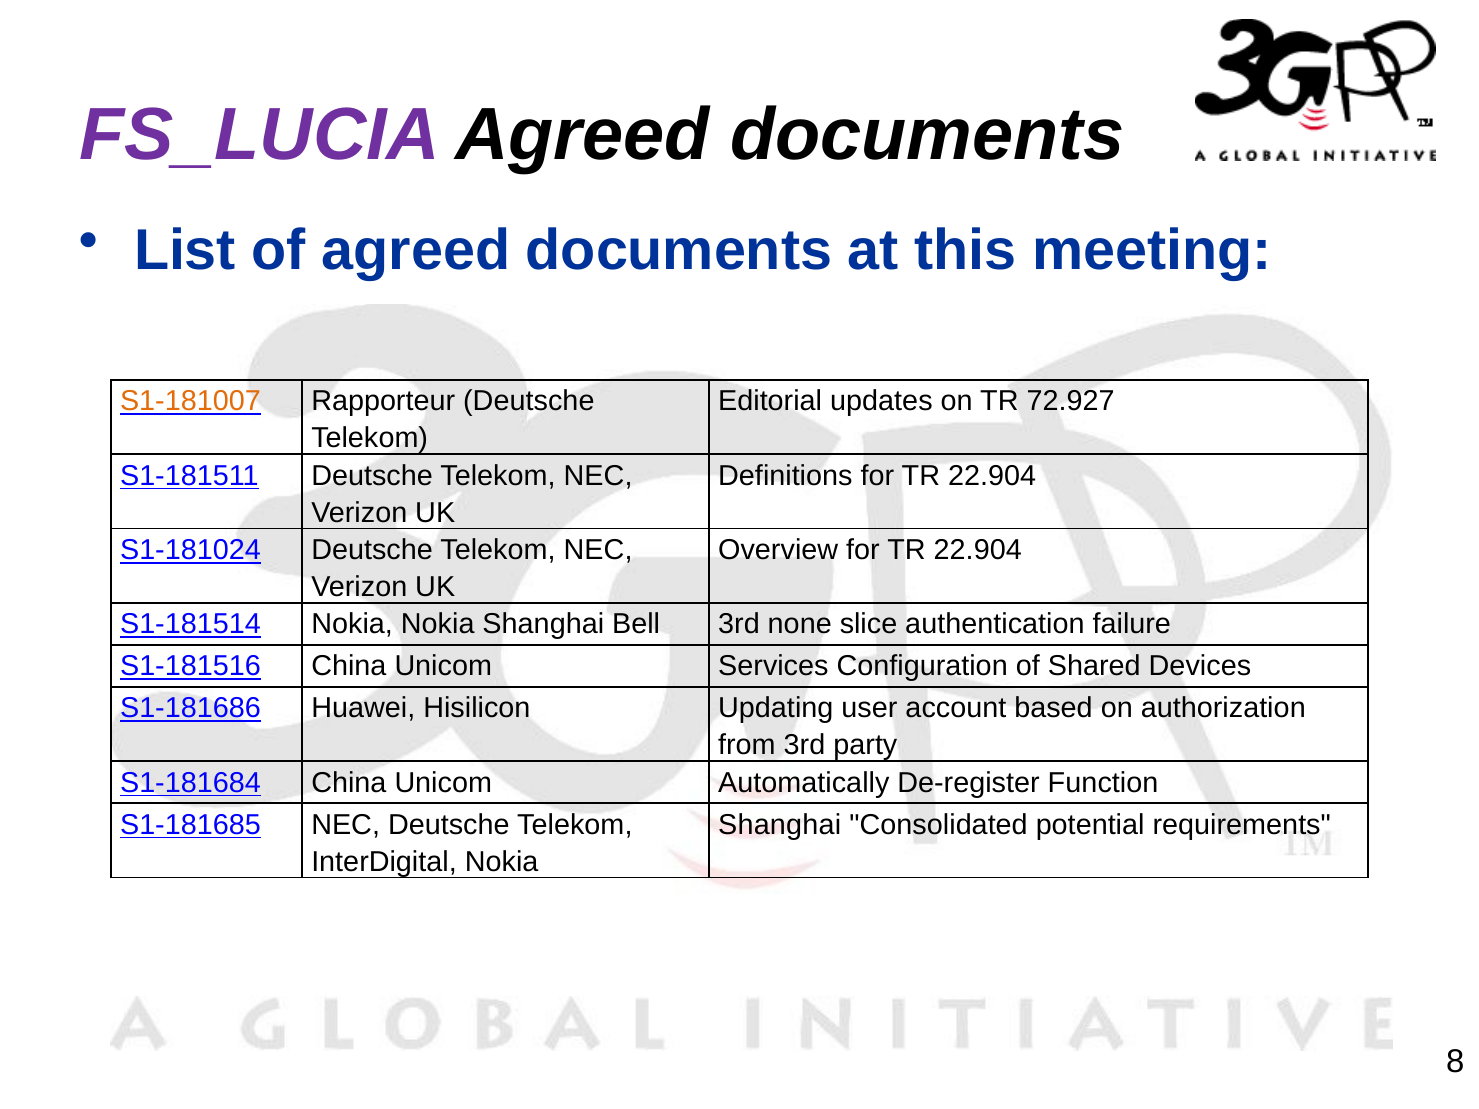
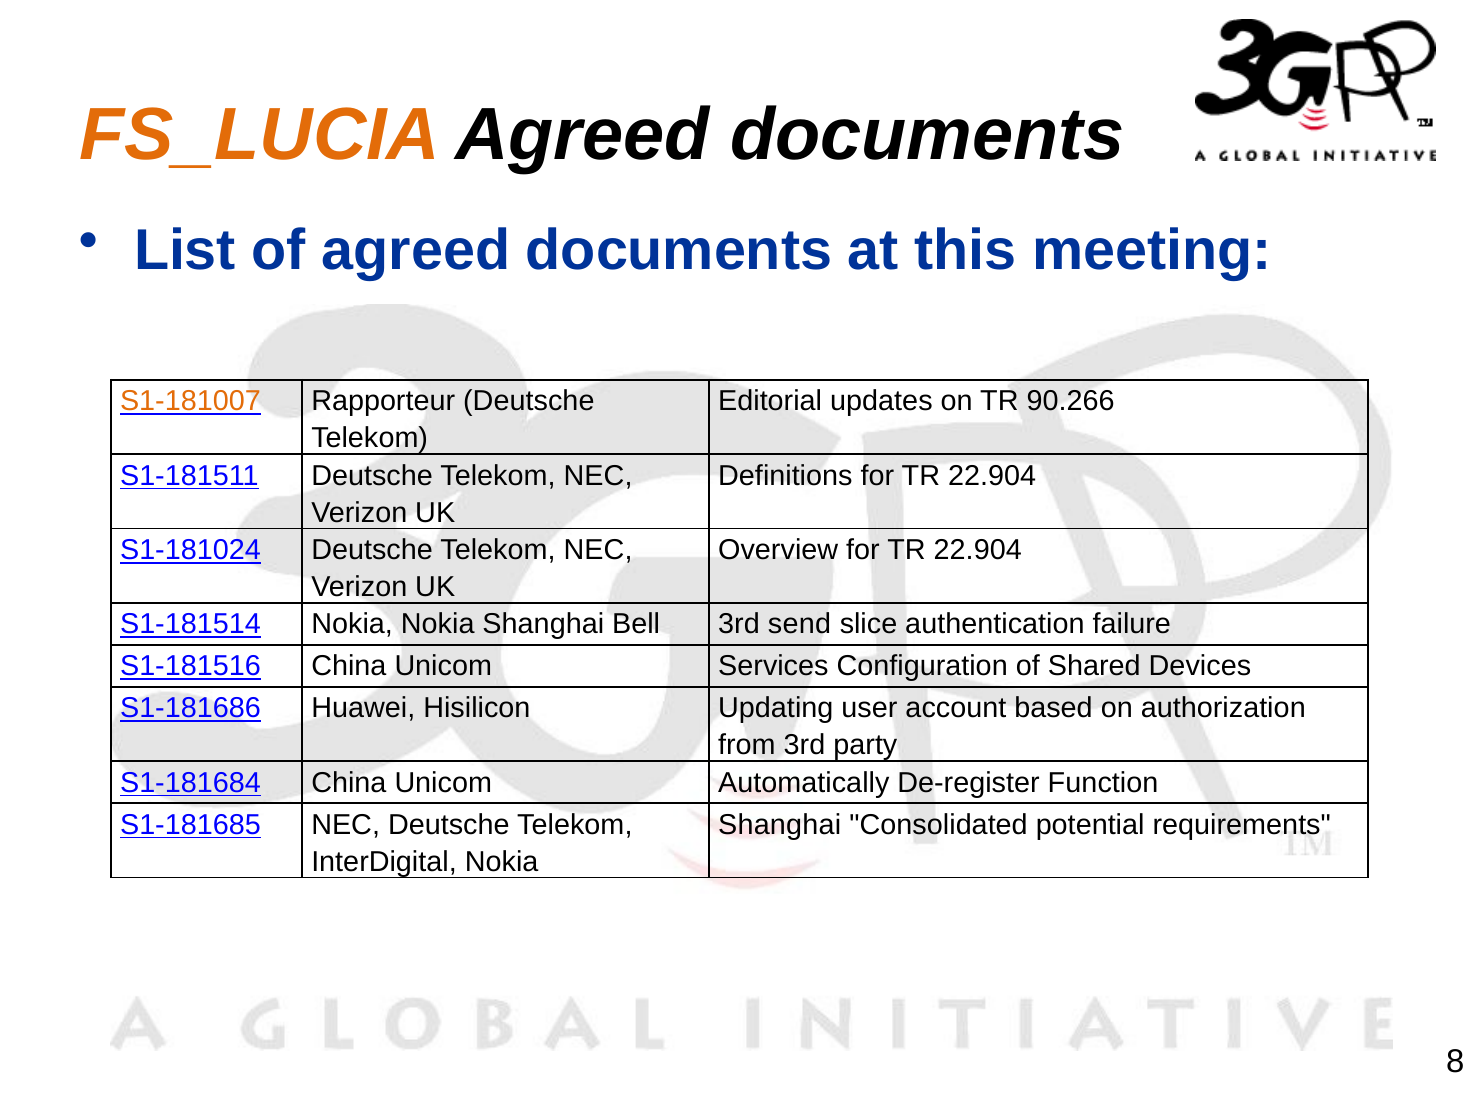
FS_LUCIA colour: purple -> orange (260, 135)
72.927: 72.927 -> 90.266 (1071, 401)
none: none -> send (800, 624)
